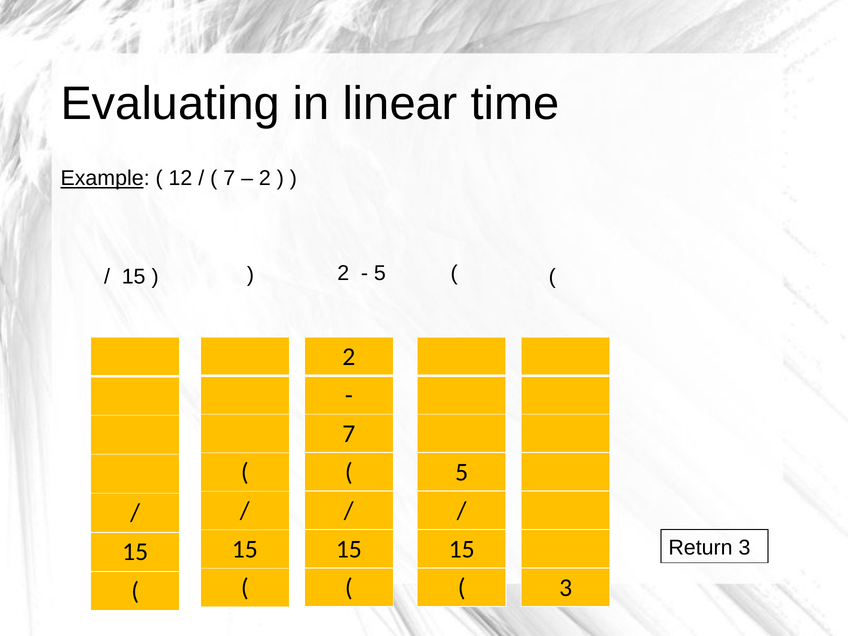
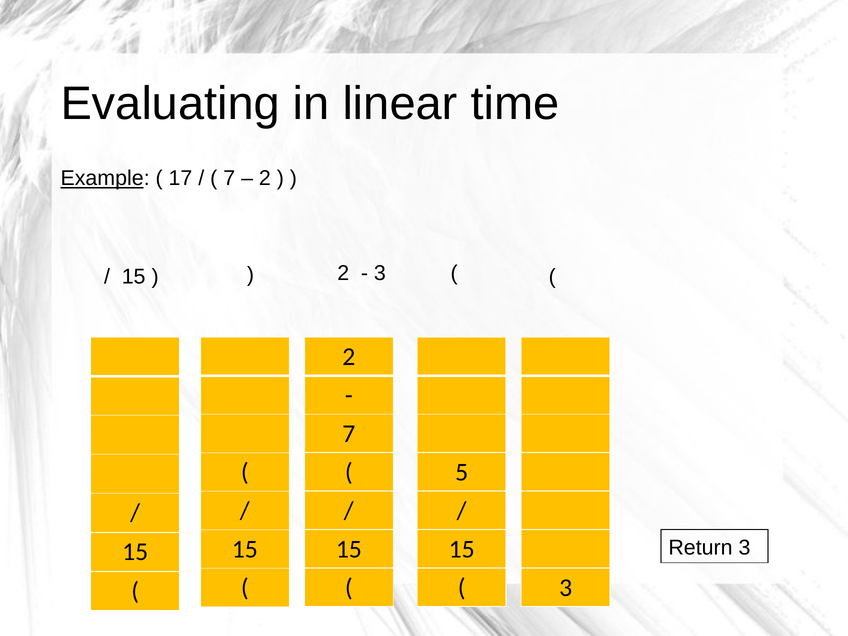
12: 12 -> 17 (180, 178)
5: 5 -> 3 (380, 273)
